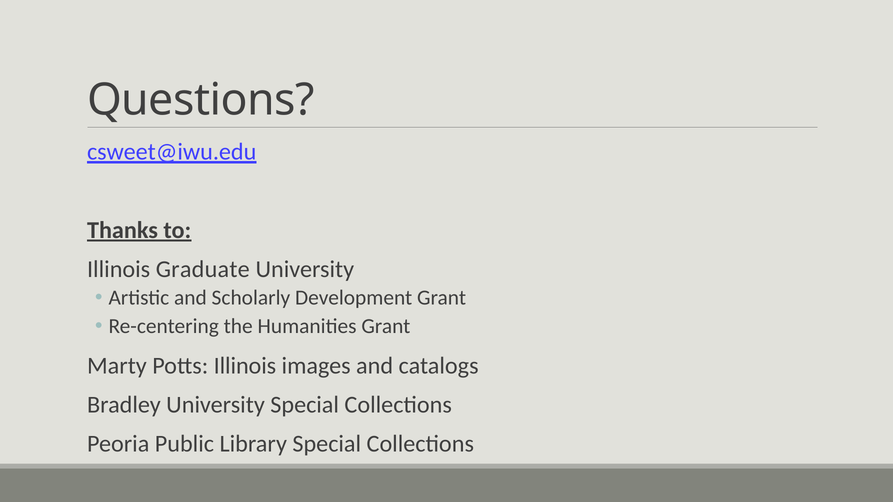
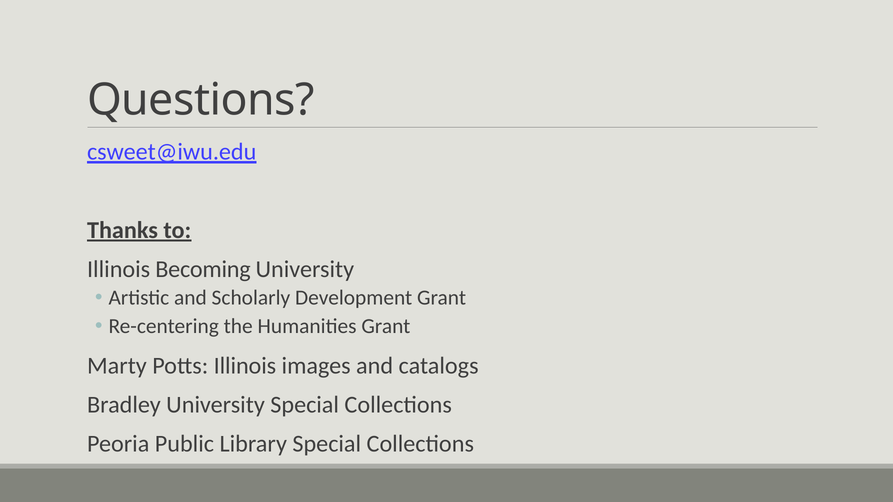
Graduate: Graduate -> Becoming (203, 269)
